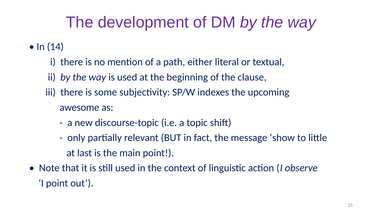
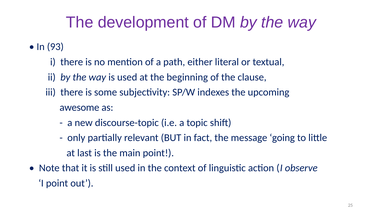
14: 14 -> 93 (55, 47)
show: show -> going (282, 138)
